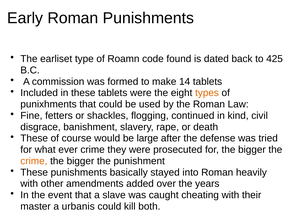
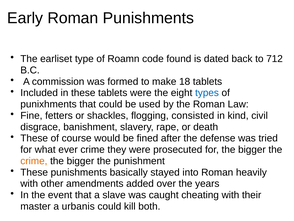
425: 425 -> 712 (275, 59)
14: 14 -> 18 (185, 81)
types colour: orange -> blue (207, 93)
continued: continued -> consisted (193, 115)
large: large -> fined (147, 138)
